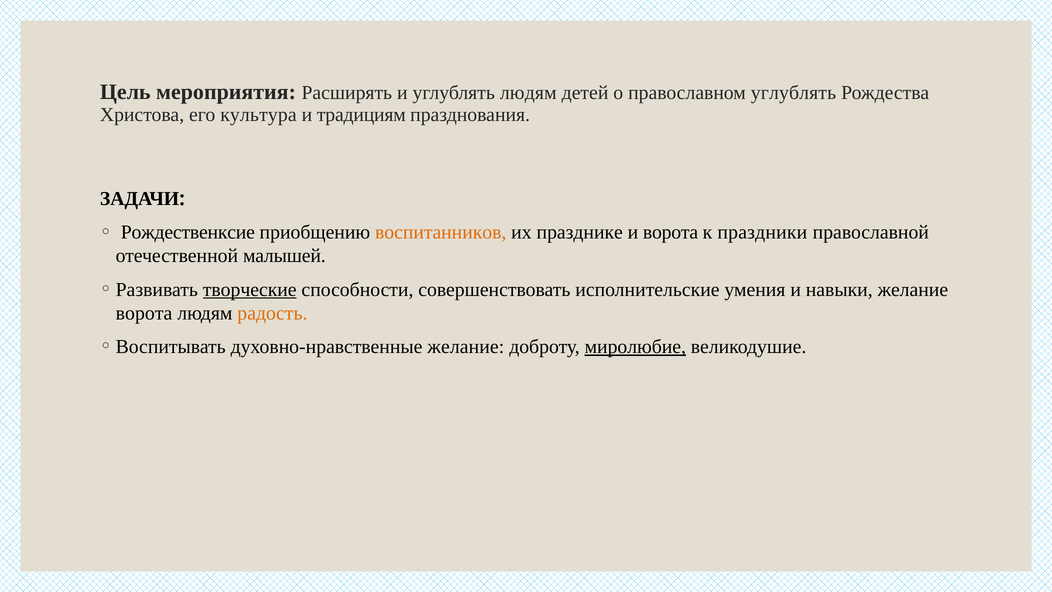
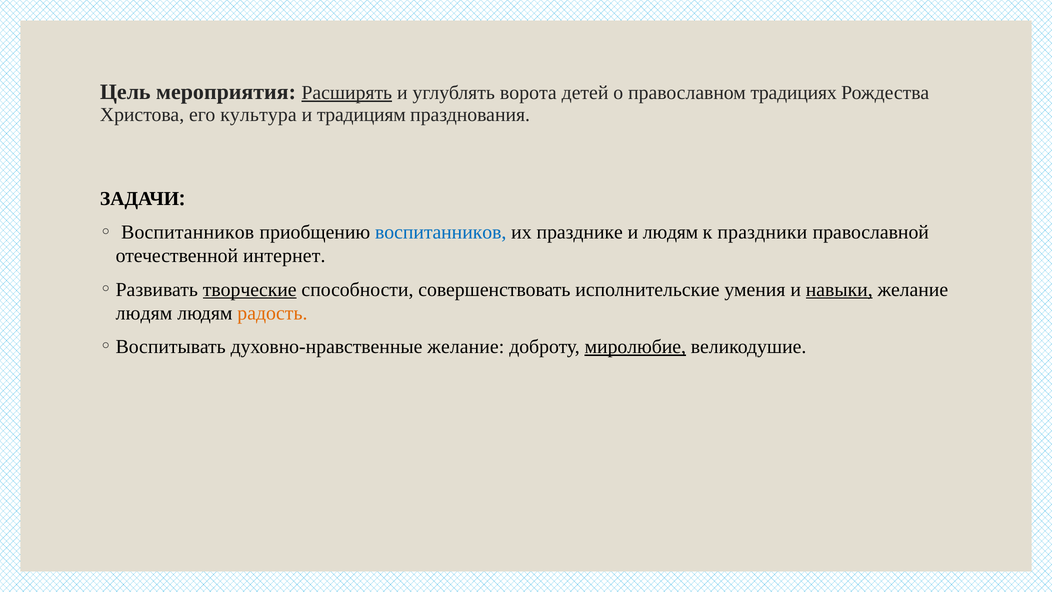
Расширять underline: none -> present (347, 93)
углублять людям: людям -> ворота (528, 93)
православном углублять: углублять -> традициях (794, 93)
Рождественксие: Рождественксие -> Воспитанников (188, 232)
воспитанников colour: orange -> blue (441, 232)
и ворота: ворота -> людям (671, 232)
малышей: малышей -> интернет (284, 256)
навыки underline: none -> present (839, 289)
ворота: ворота -> людям (144, 313)
